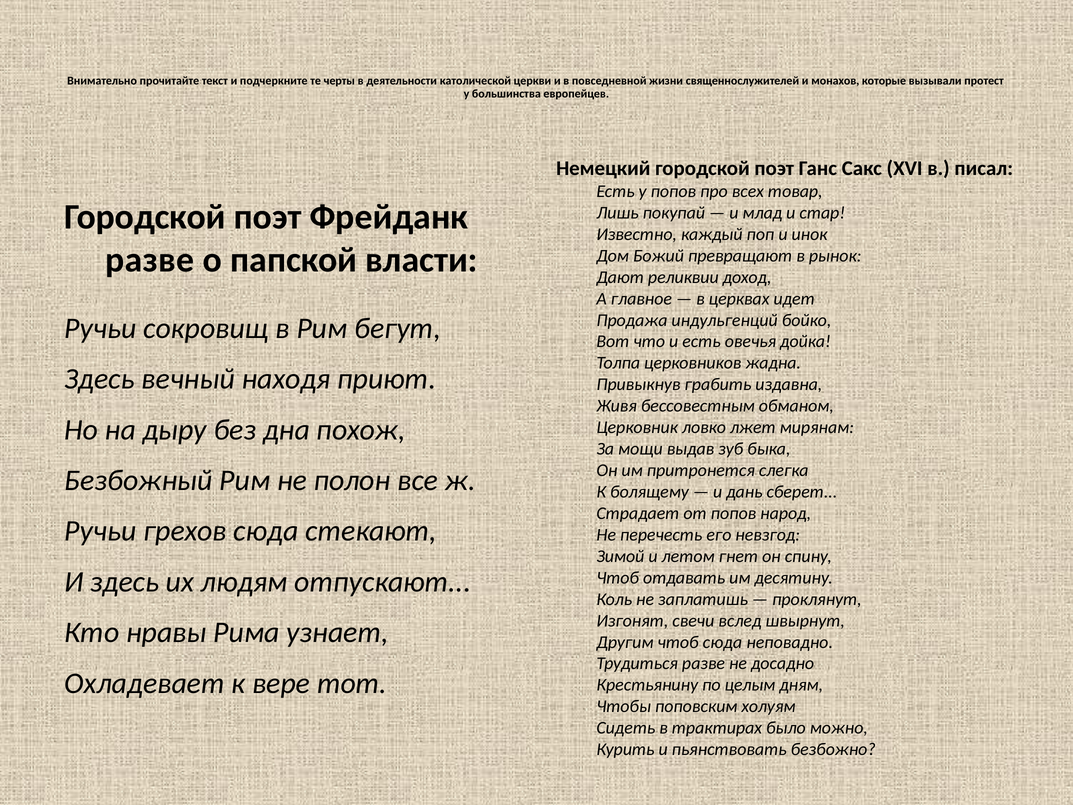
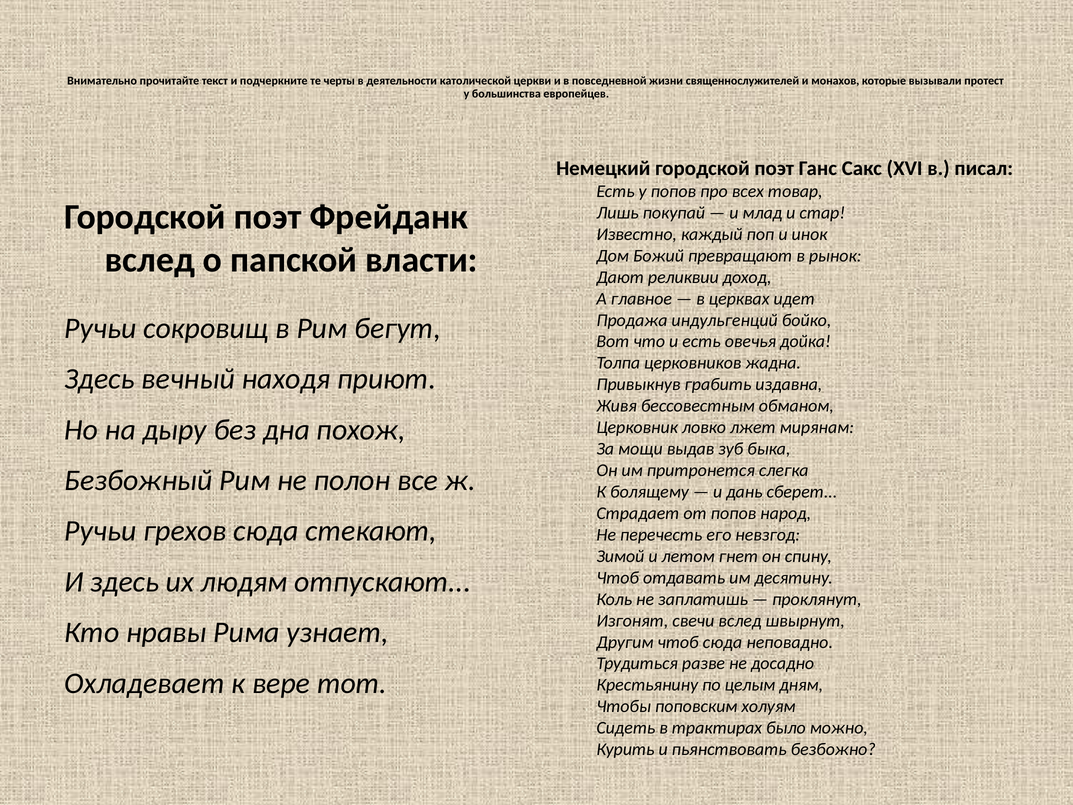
разве: разве -> вслед (150, 260)
